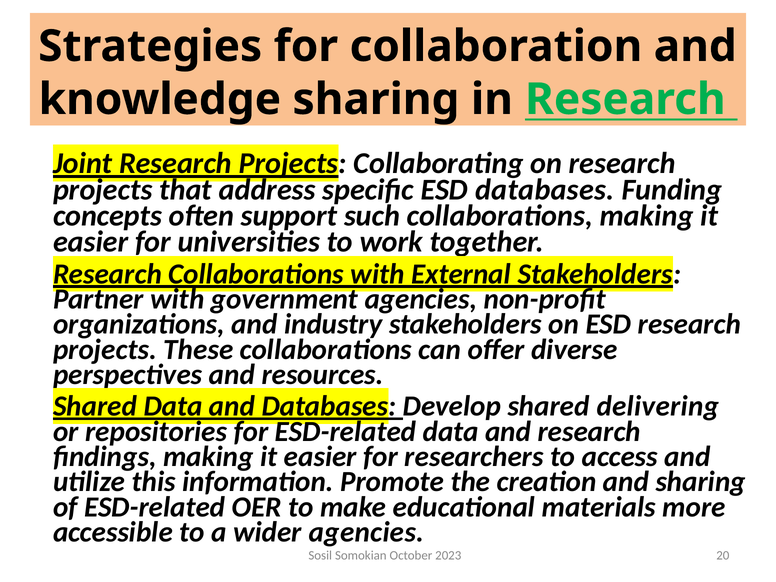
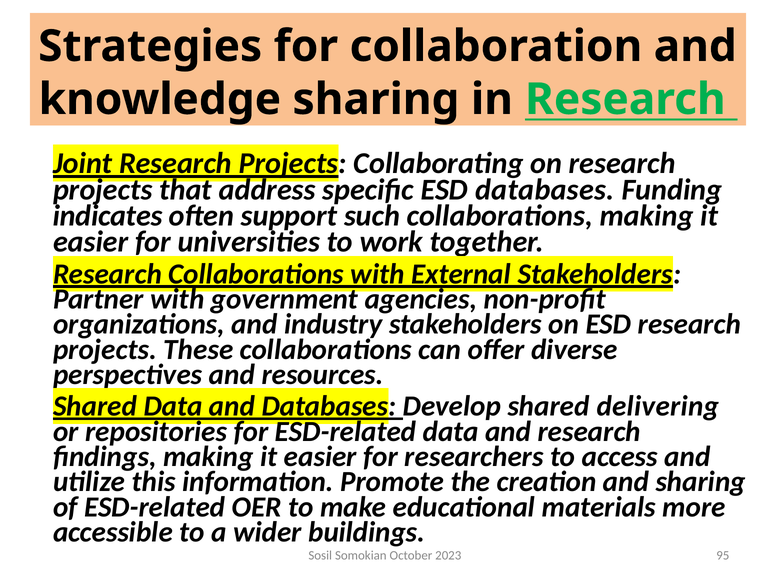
concepts: concepts -> indicates (108, 216)
wider agencies: agencies -> buildings (367, 532)
20: 20 -> 95 (723, 556)
